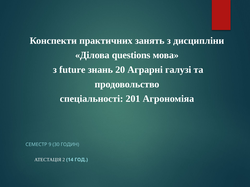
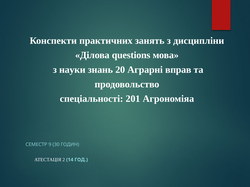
future: future -> науки (72, 70)
галузі: галузі -> вправ (178, 70)
